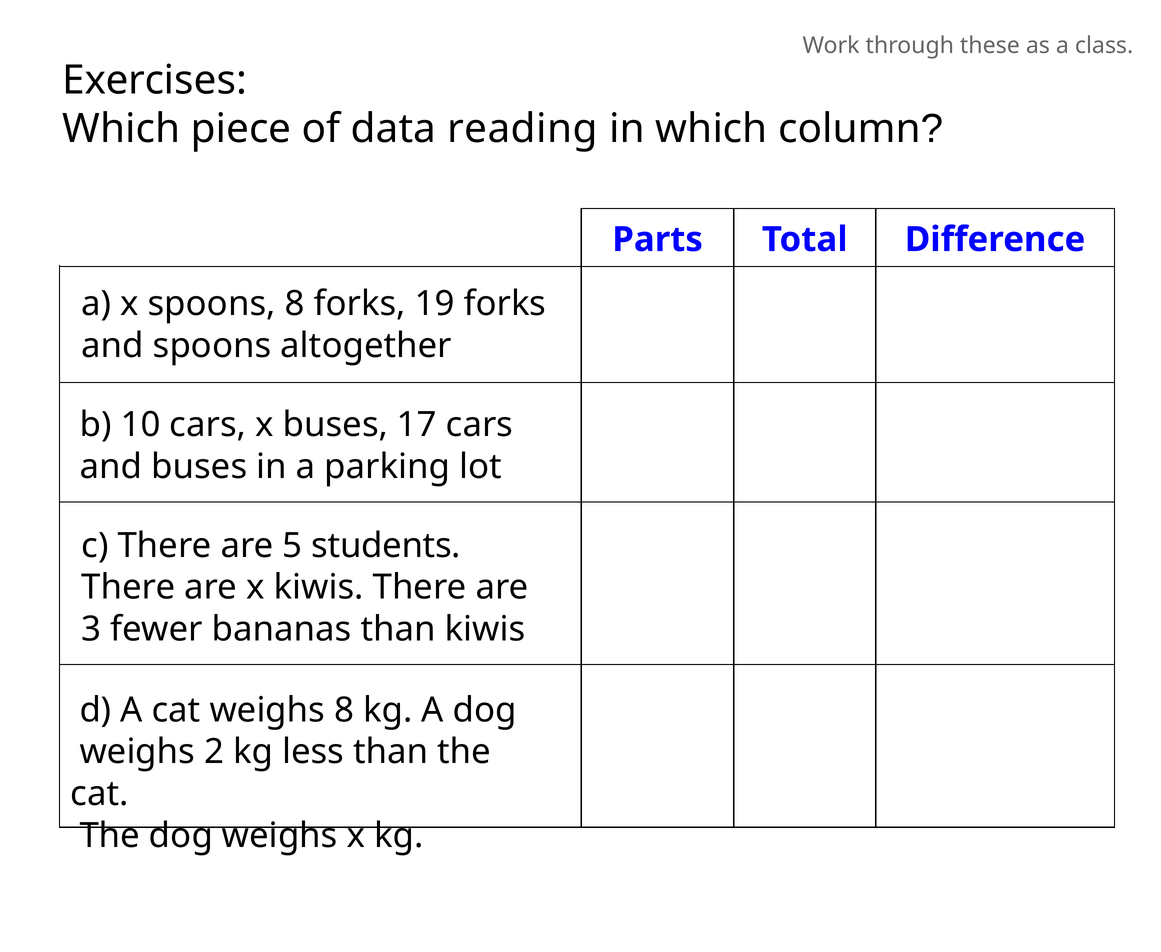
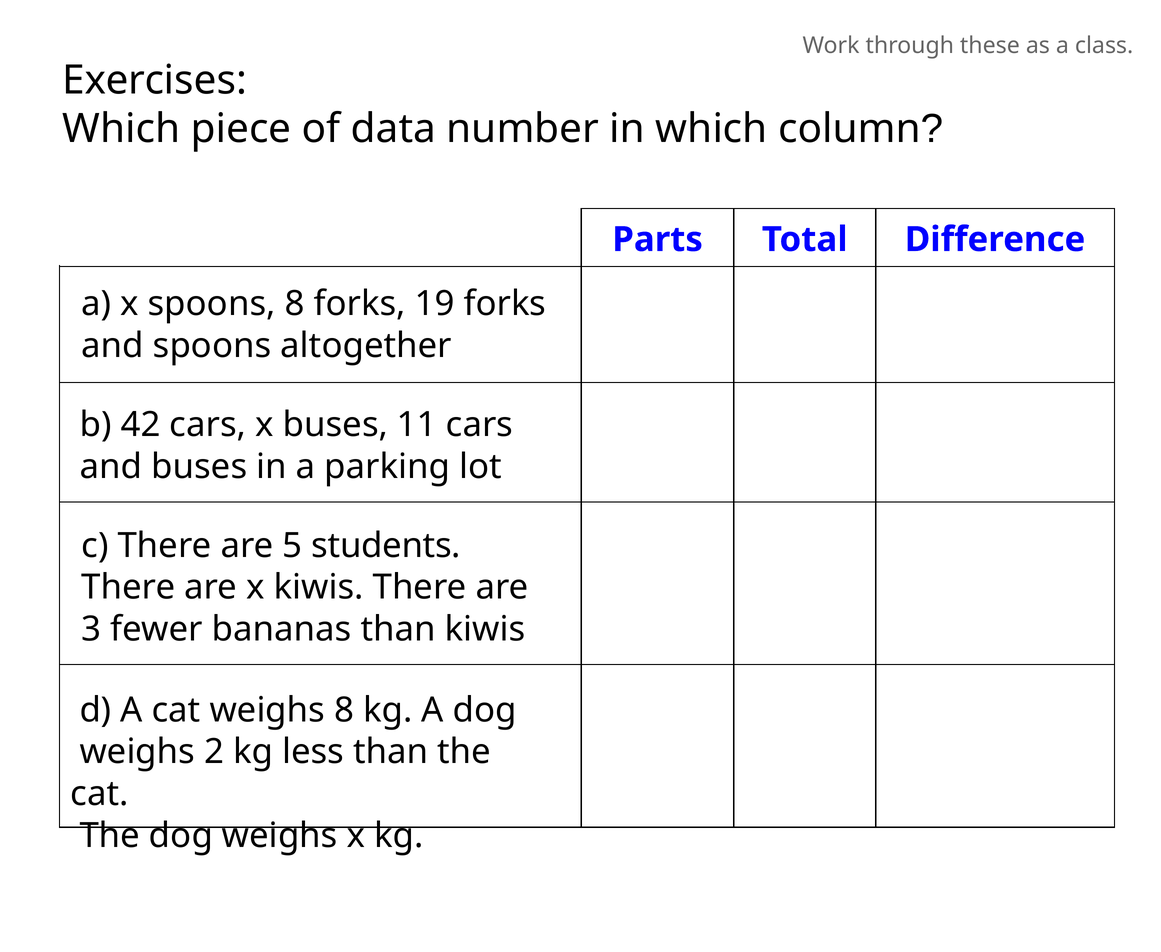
reading: reading -> number (523, 129)
10: 10 -> 42 (141, 425)
17: 17 -> 11 (417, 425)
